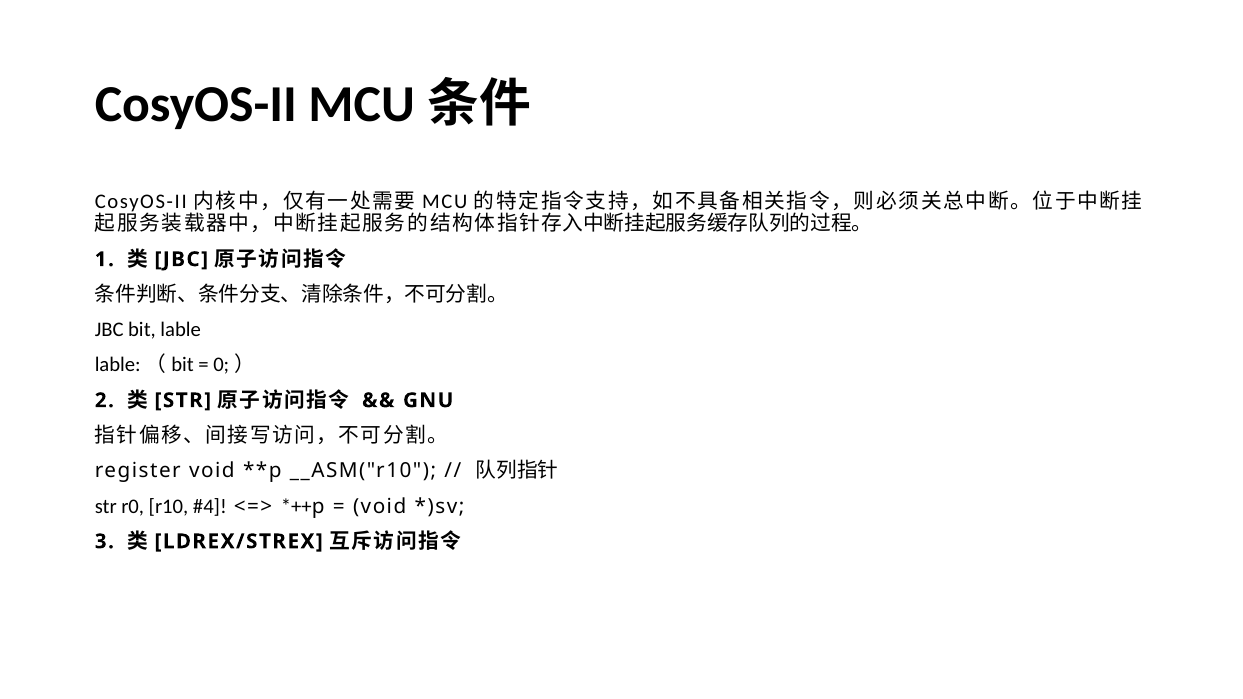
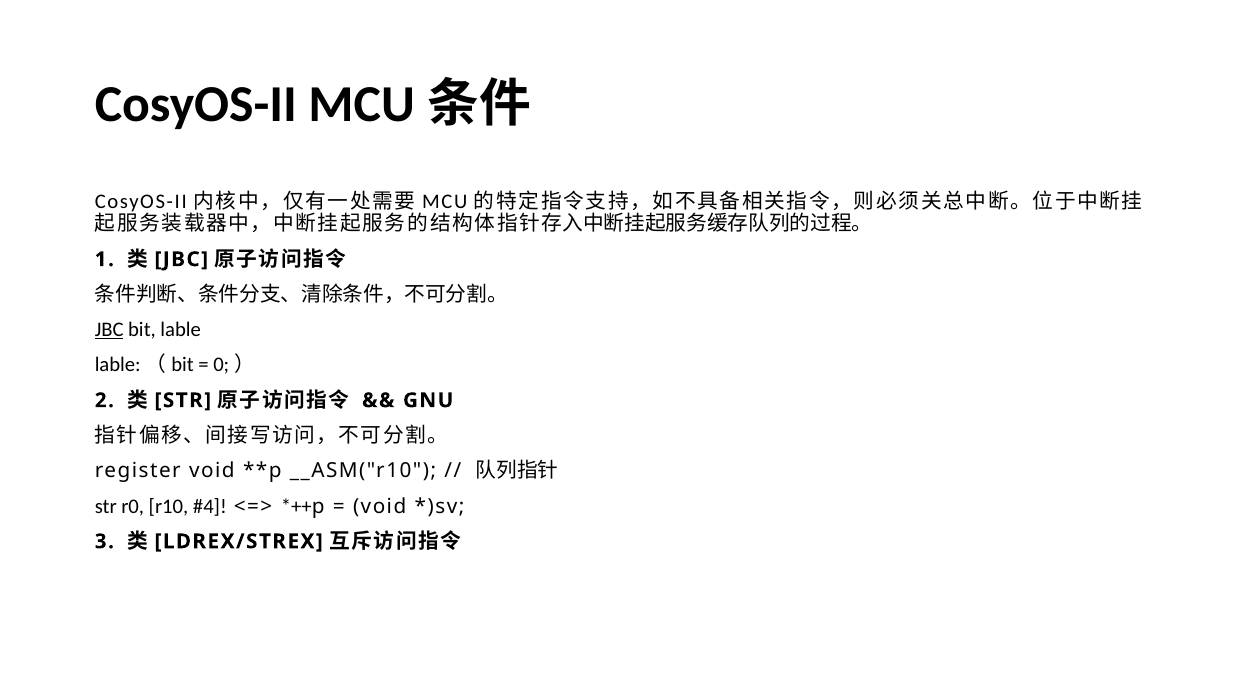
JBC underline: none -> present (109, 330)
